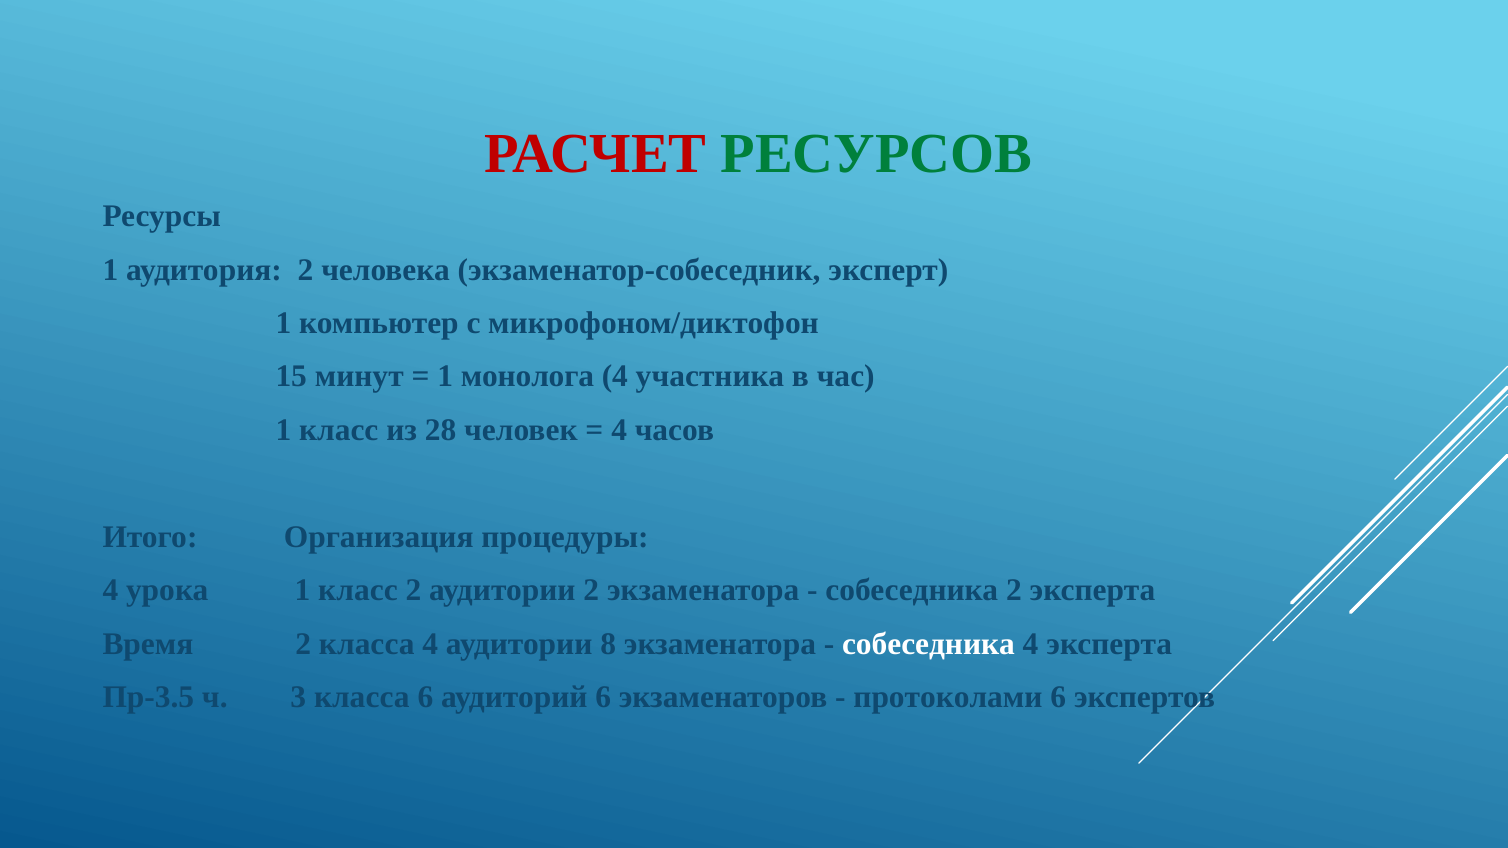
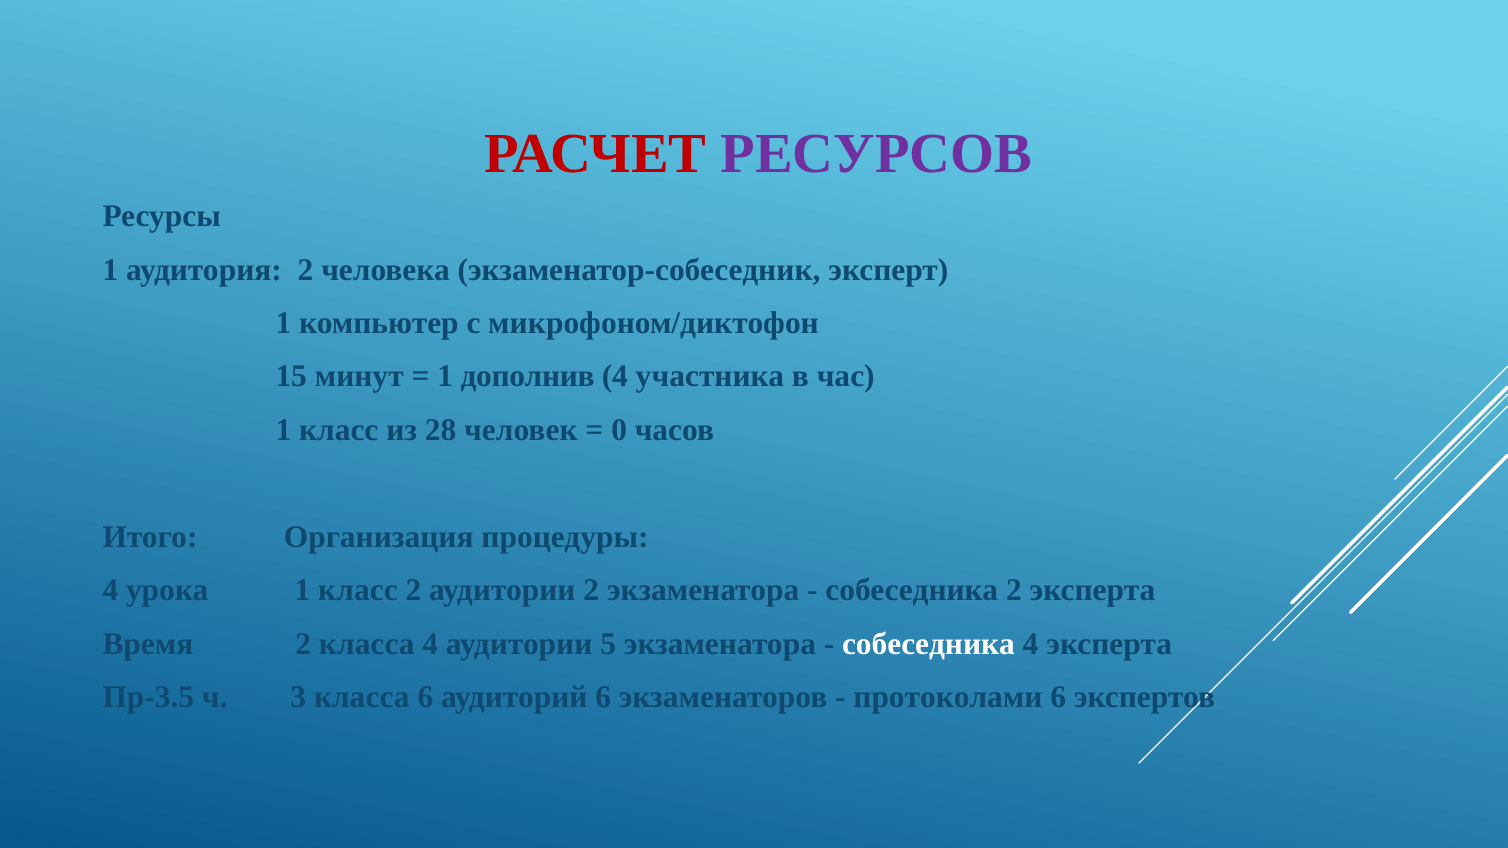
РЕСУРСОВ colour: green -> purple (876, 154)
монолога: монолога -> дополнив (528, 377)
4: 4 -> 0 (619, 430)
8: 8 -> 5 (608, 644)
